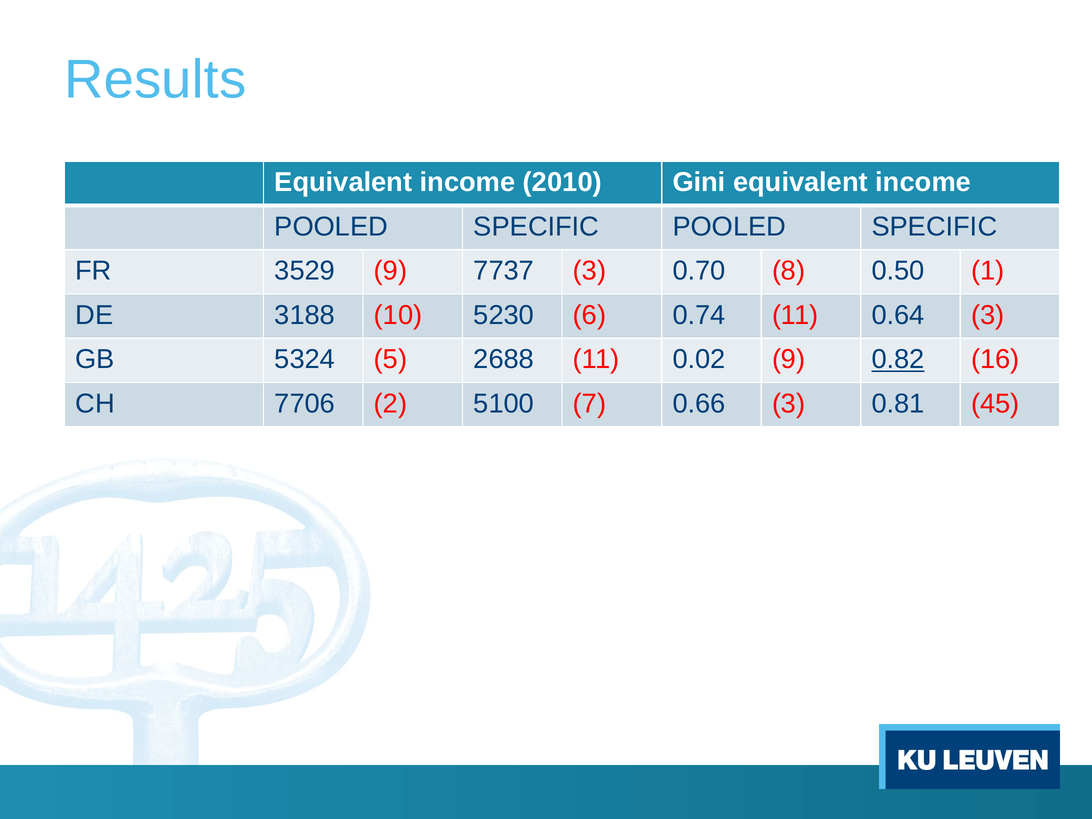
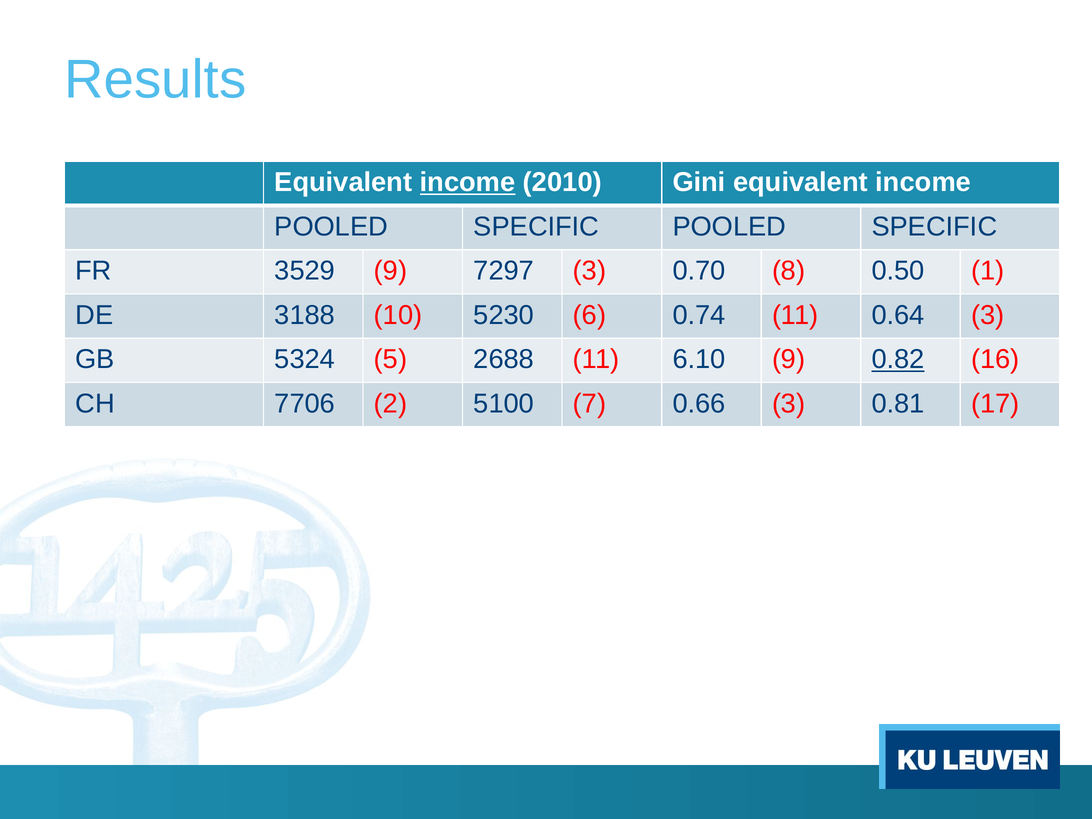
income underline: none -> present (468, 182)
7737: 7737 -> 7297 (504, 271)
0.02: 0.02 -> 6.10 (699, 359)
45: 45 -> 17 (995, 404)
